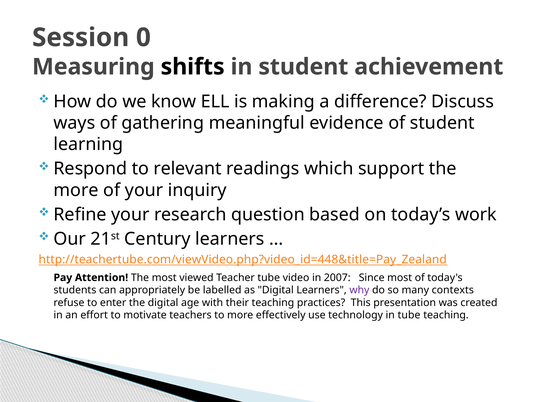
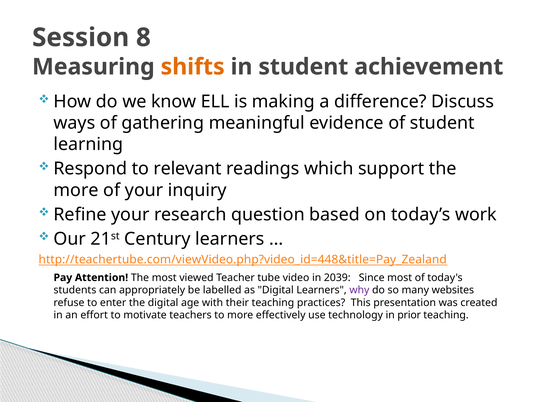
0: 0 -> 8 (143, 38)
shifts colour: black -> orange (193, 67)
2007: 2007 -> 2039 (337, 278)
contexts: contexts -> websites (453, 290)
in tube: tube -> prior (409, 315)
